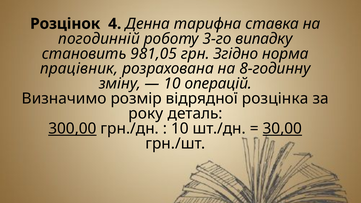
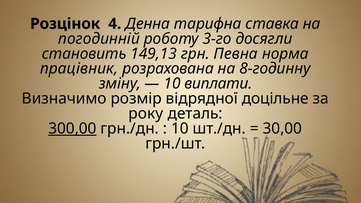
випадку: випадку -> досягли (264, 39)
981,05: 981,05 -> 149,13 (154, 54)
Згідно: Згідно -> Певна (236, 54)
операцій: операцій -> виплати (218, 84)
розцінка: розцінка -> доцільне (275, 99)
30,00 underline: present -> none (282, 129)
